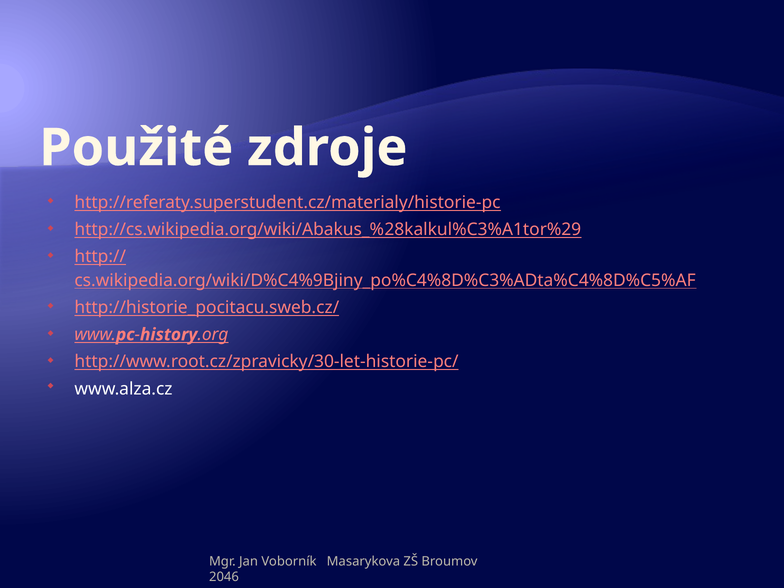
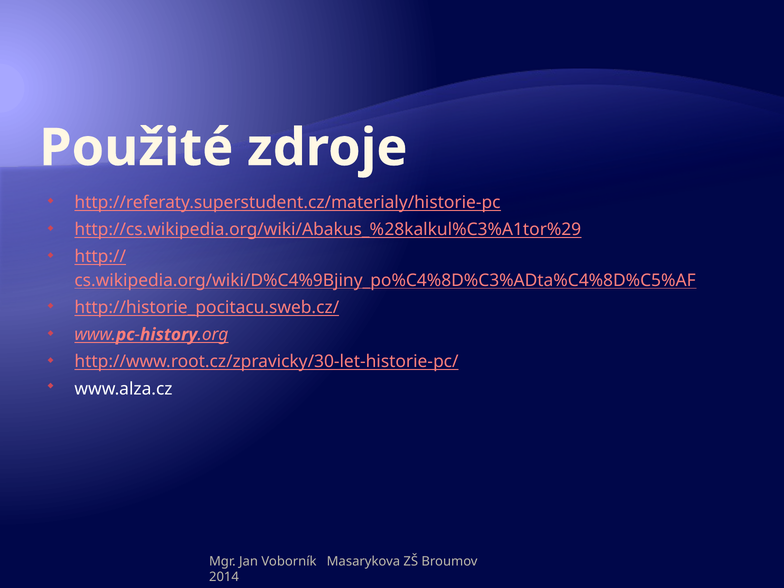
2046: 2046 -> 2014 (224, 577)
